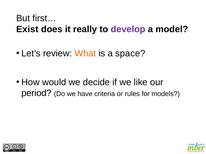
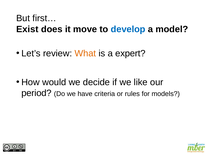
really: really -> move (85, 29)
develop colour: purple -> blue (128, 29)
space: space -> expert (130, 54)
